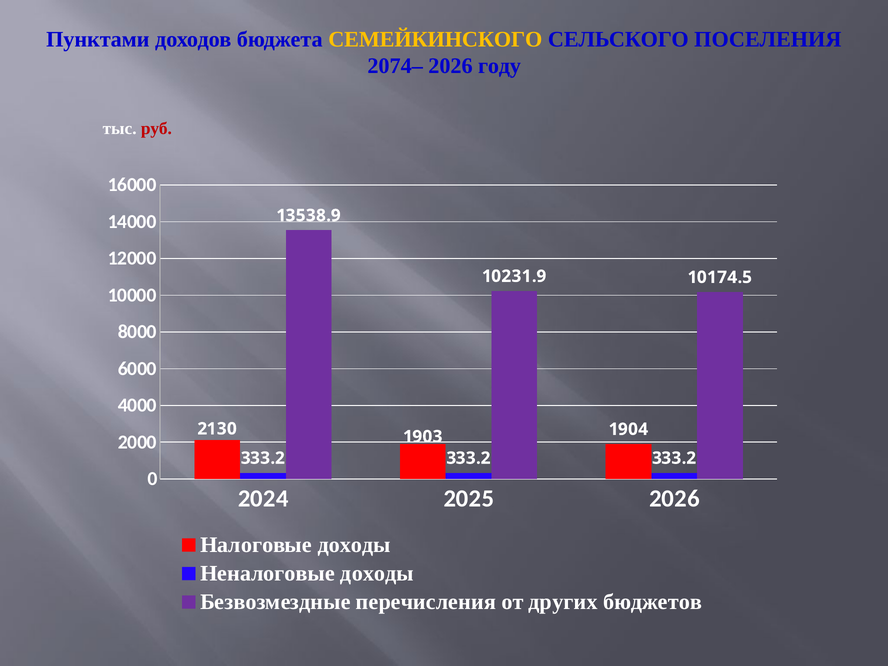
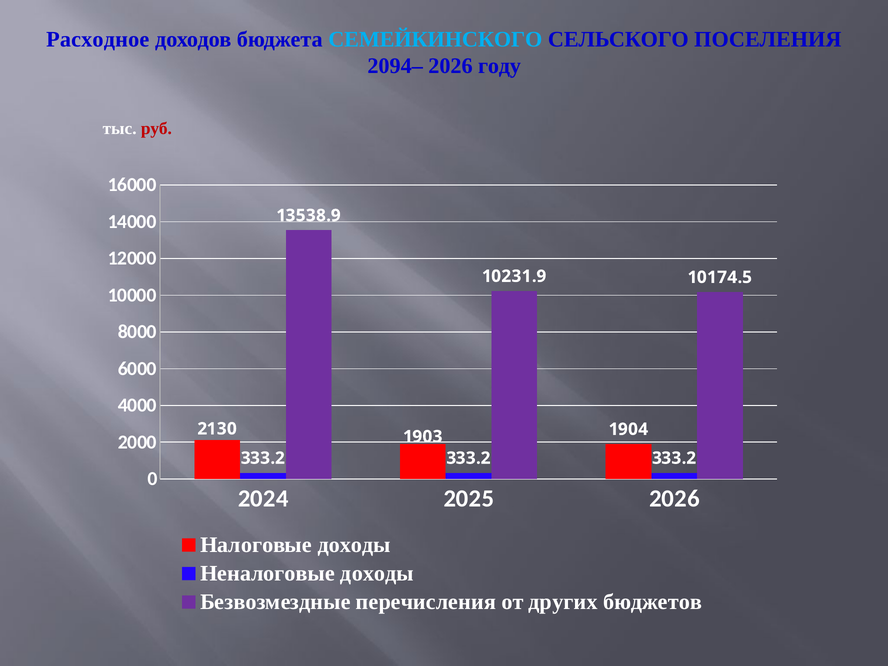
Пунктами: Пунктами -> Расходное (98, 39)
СЕМЕЙКИНСКОГО colour: yellow -> light blue (435, 39)
2074–: 2074– -> 2094– (395, 66)
